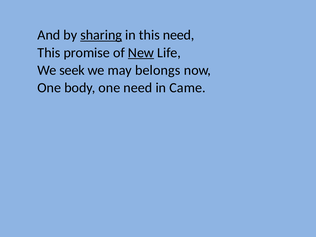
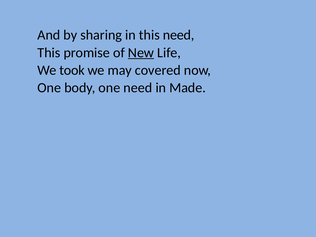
sharing underline: present -> none (101, 35)
seek: seek -> took (72, 70)
belongs: belongs -> covered (158, 70)
Came: Came -> Made (188, 88)
